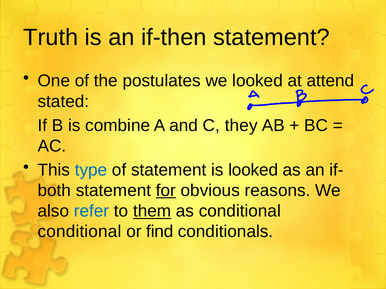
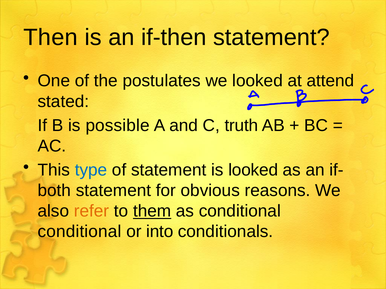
Truth: Truth -> Then (51, 37)
combine: combine -> possible (118, 126)
they: they -> truth (241, 126)
for underline: present -> none (166, 191)
refer colour: blue -> orange (92, 211)
find: find -> into (160, 232)
